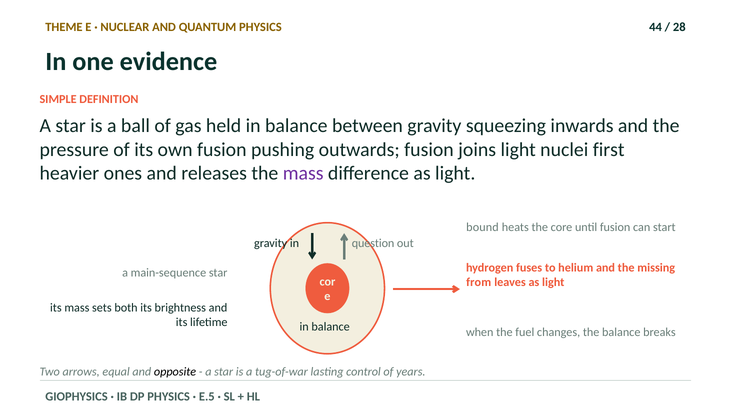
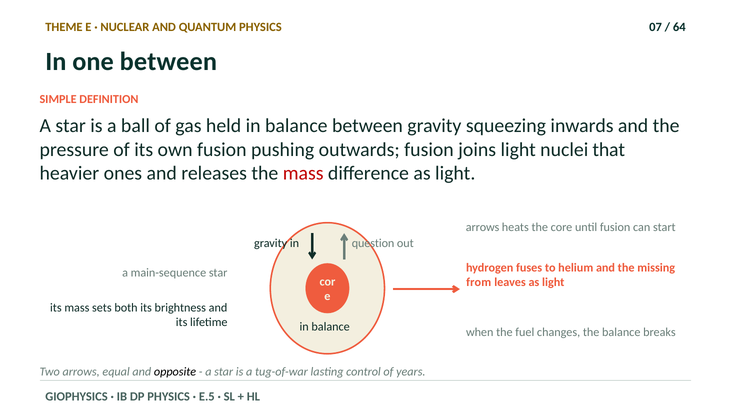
44: 44 -> 07 (656, 27)
28: 28 -> 64 (679, 27)
one evidence: evidence -> between (168, 61)
first: first -> that (609, 150)
mass colour: purple -> red (303, 173)
bound: bound -> arrows (483, 227)
